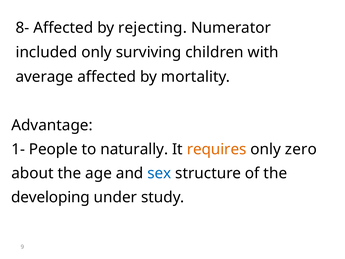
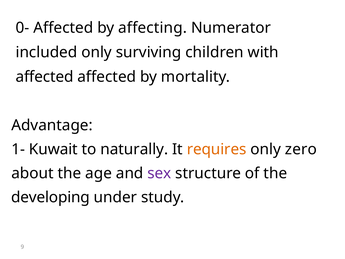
8-: 8- -> 0- (22, 28)
rejecting: rejecting -> affecting (153, 28)
average: average -> affected (45, 77)
People: People -> Kuwait (53, 149)
sex colour: blue -> purple (159, 173)
